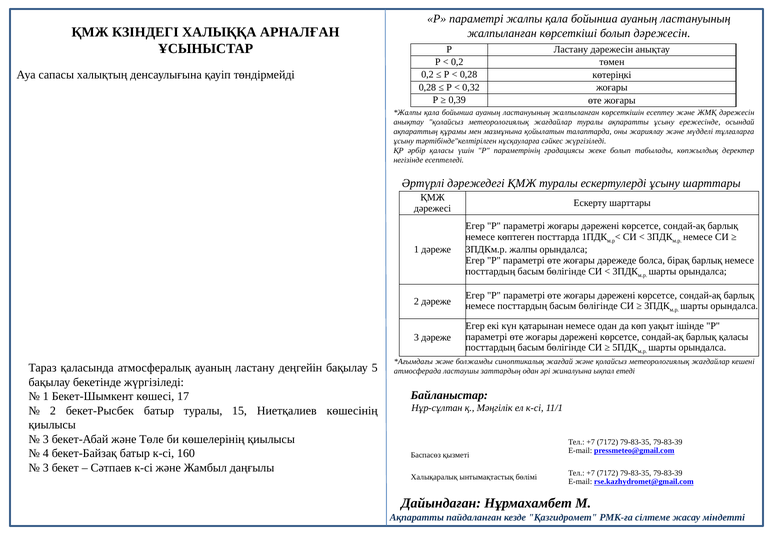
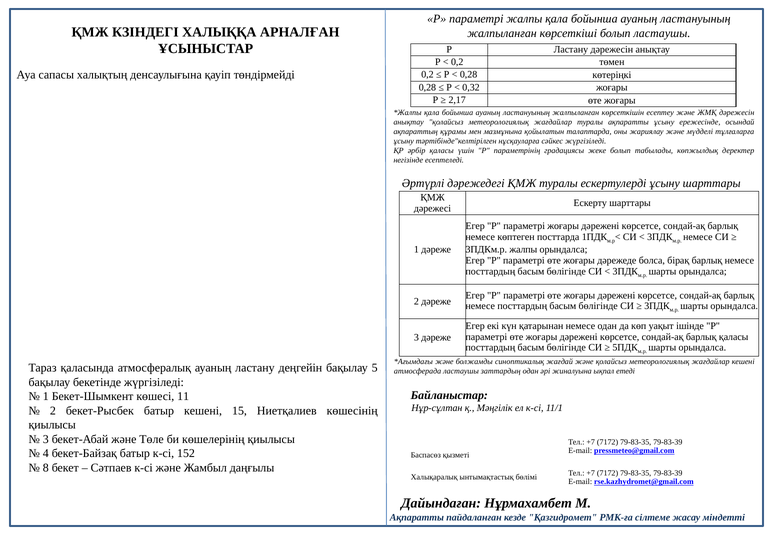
болып дәрежесін: дәрежесін -> ластаушы (662, 33)
0,39: 0,39 -> 2,17 (457, 100)
17: 17 -> 11 (183, 397)
батыр туралы: туралы -> кешені (203, 411)
160: 160 -> 152 (186, 454)
3: 3 -> 8 (46, 468)
